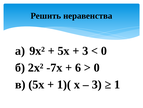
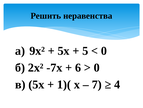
3: 3 -> 5 (85, 51)
3: 3 -> 7 (97, 84)
1: 1 -> 4 (117, 84)
